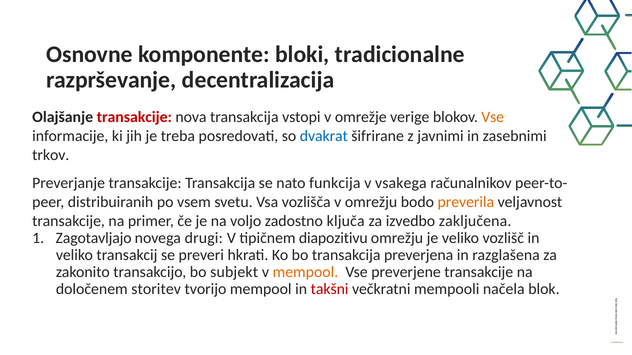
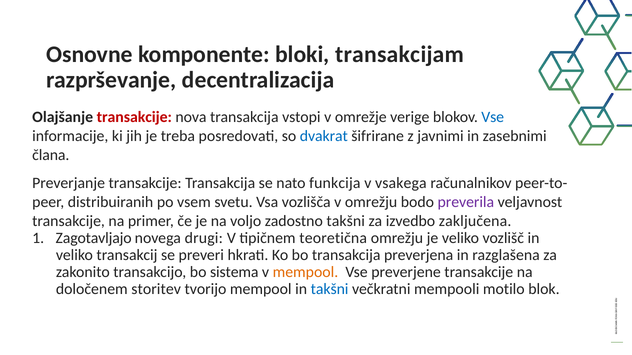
tradicionalne: tradicionalne -> transakcijam (400, 55)
Vse colour: orange -> blue (493, 117)
trkov: trkov -> člana (51, 155)
preverila colour: orange -> purple (466, 202)
zadostno ključa: ključa -> takšni (346, 221)
diapozitivu: diapozitivu -> teoretična (333, 238)
subjekt: subjekt -> sistema (234, 272)
takšni colour: red -> blue (330, 289)
načela: načela -> motilo (504, 289)
